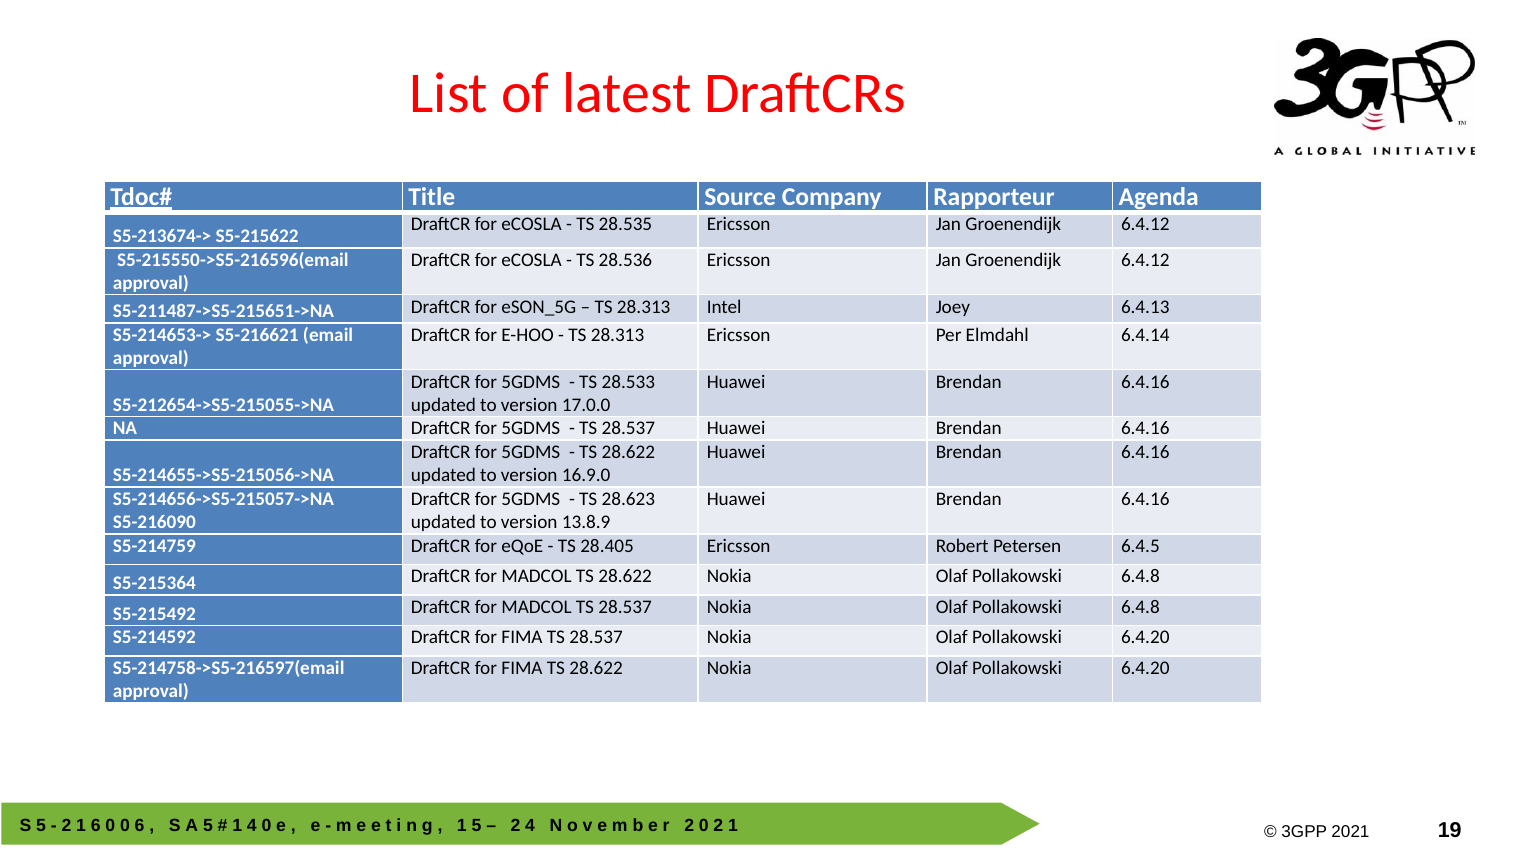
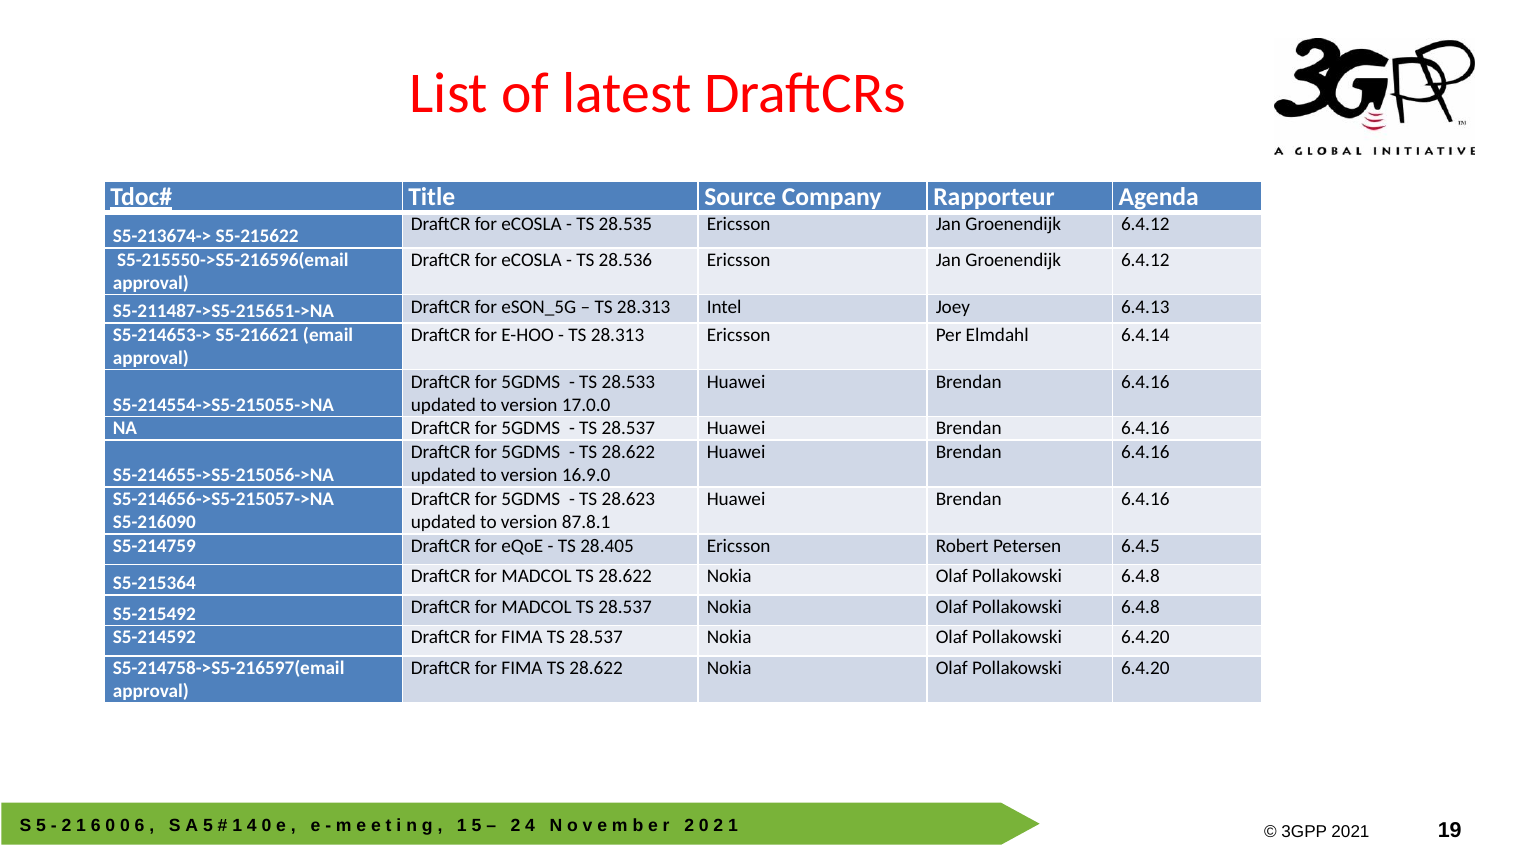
S5-212654->S5-215055->NA: S5-212654->S5-215055->NA -> S5-214554->S5-215055->NA (223, 406)
13.8.9: 13.8.9 -> 87.8.1 (586, 523)
